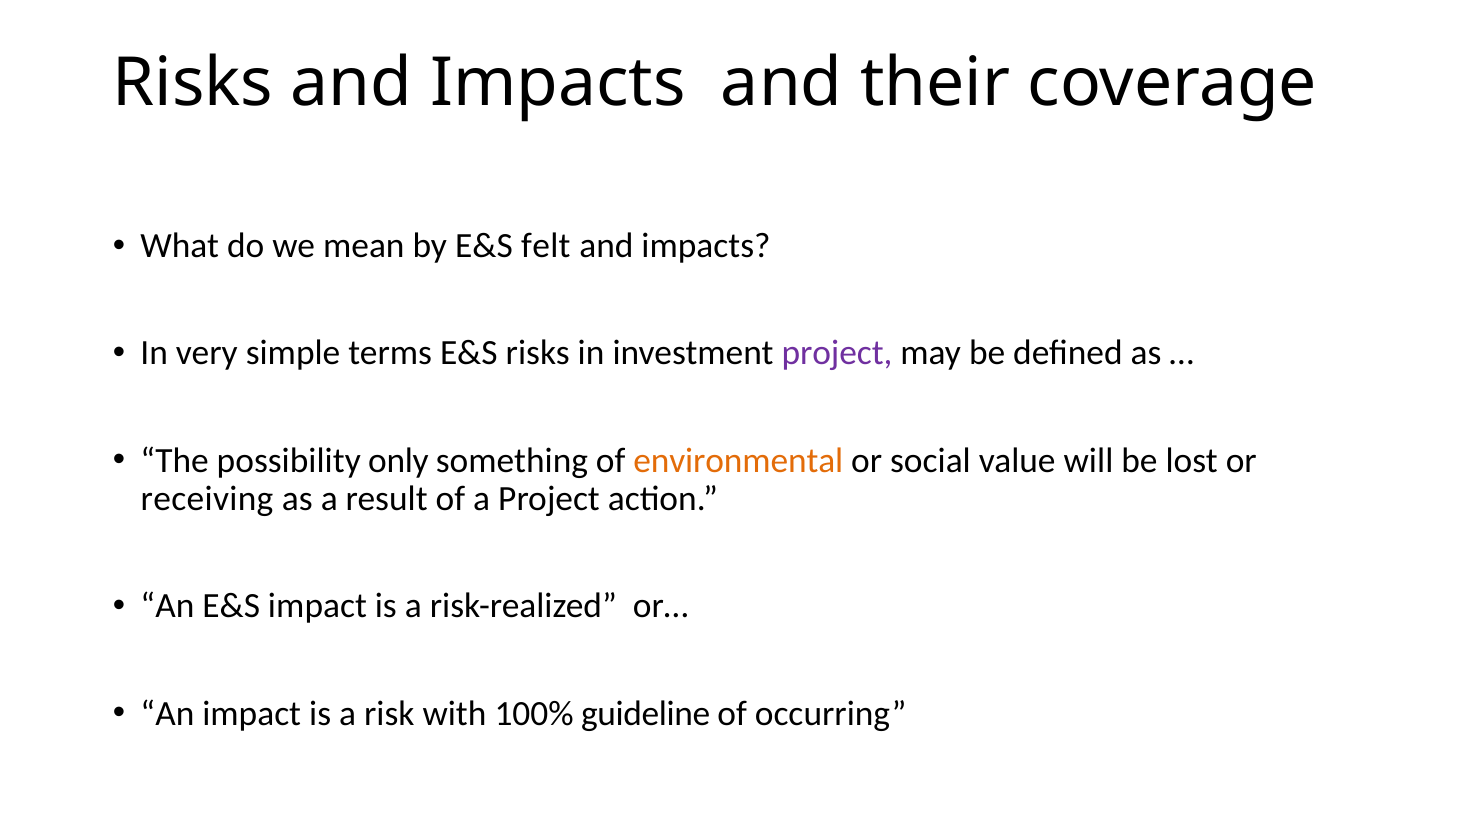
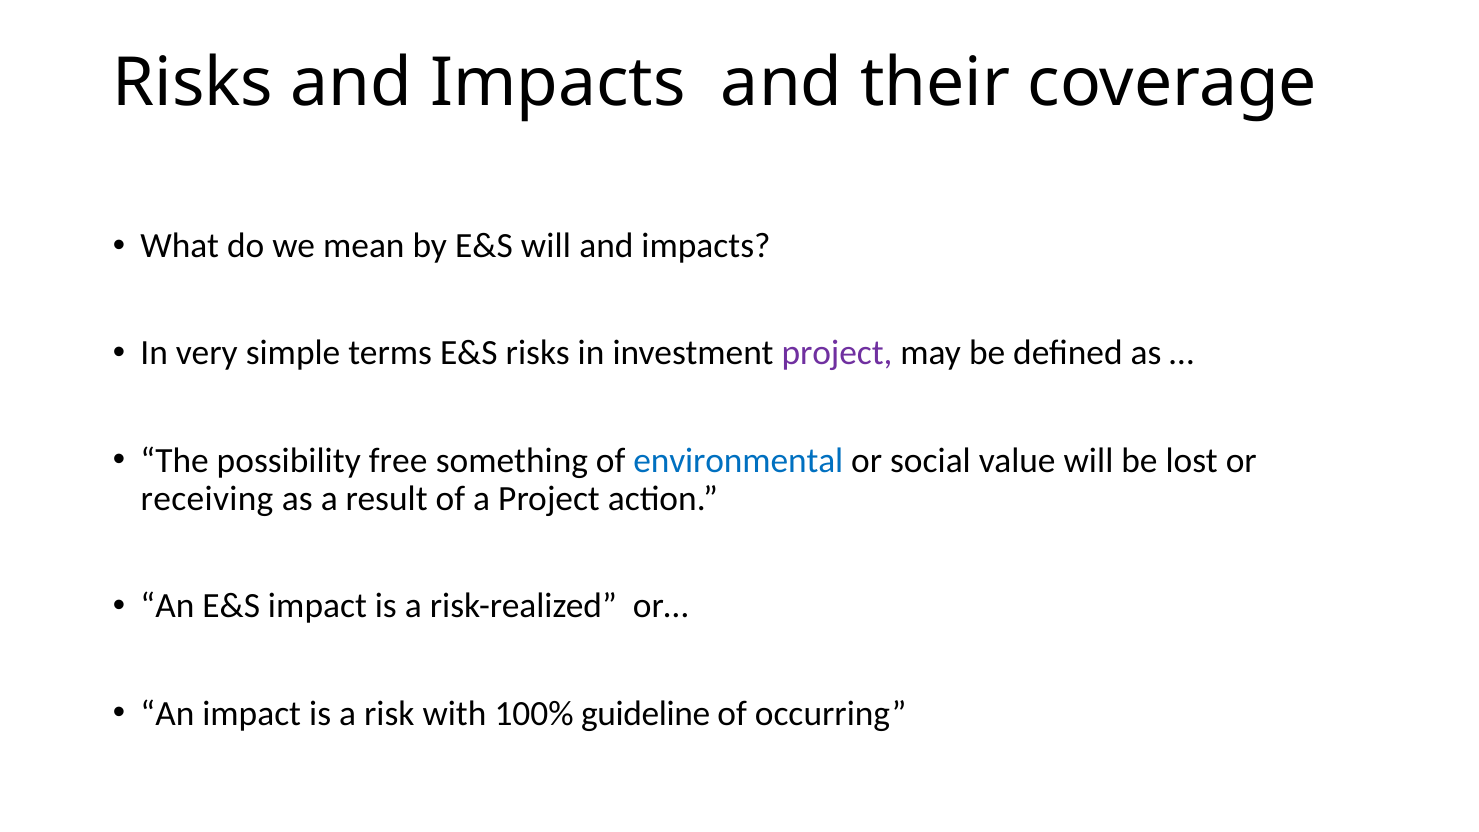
E&S felt: felt -> will (546, 246)
only: only -> free (398, 461)
environmental colour: orange -> blue (738, 461)
